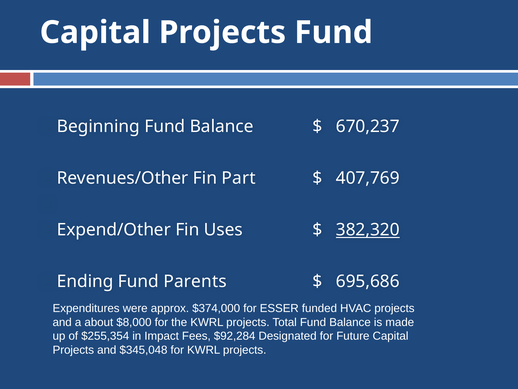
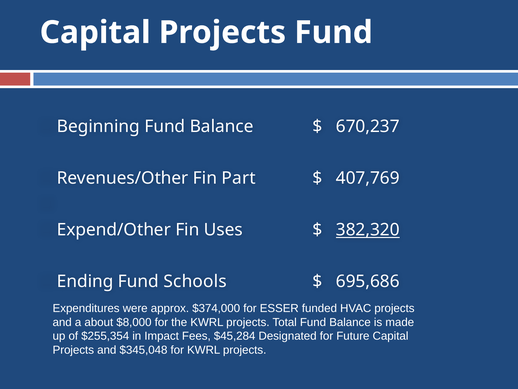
Parents: Parents -> Schools (195, 281)
$92,284: $92,284 -> $45,284 (235, 336)
